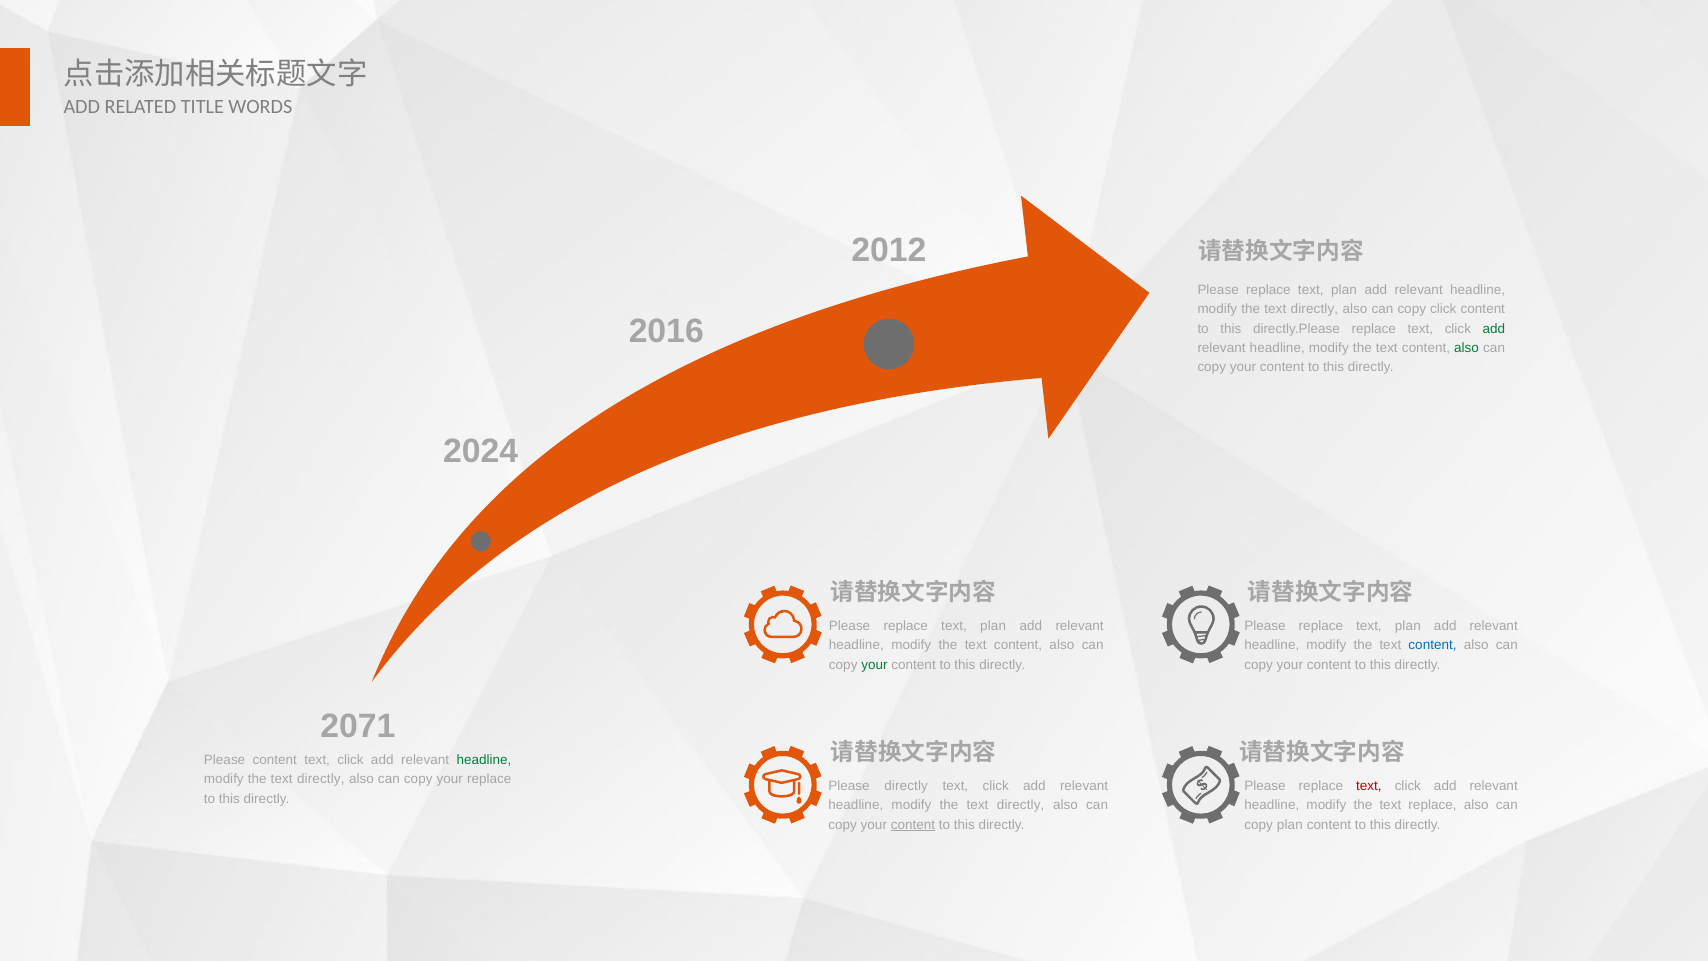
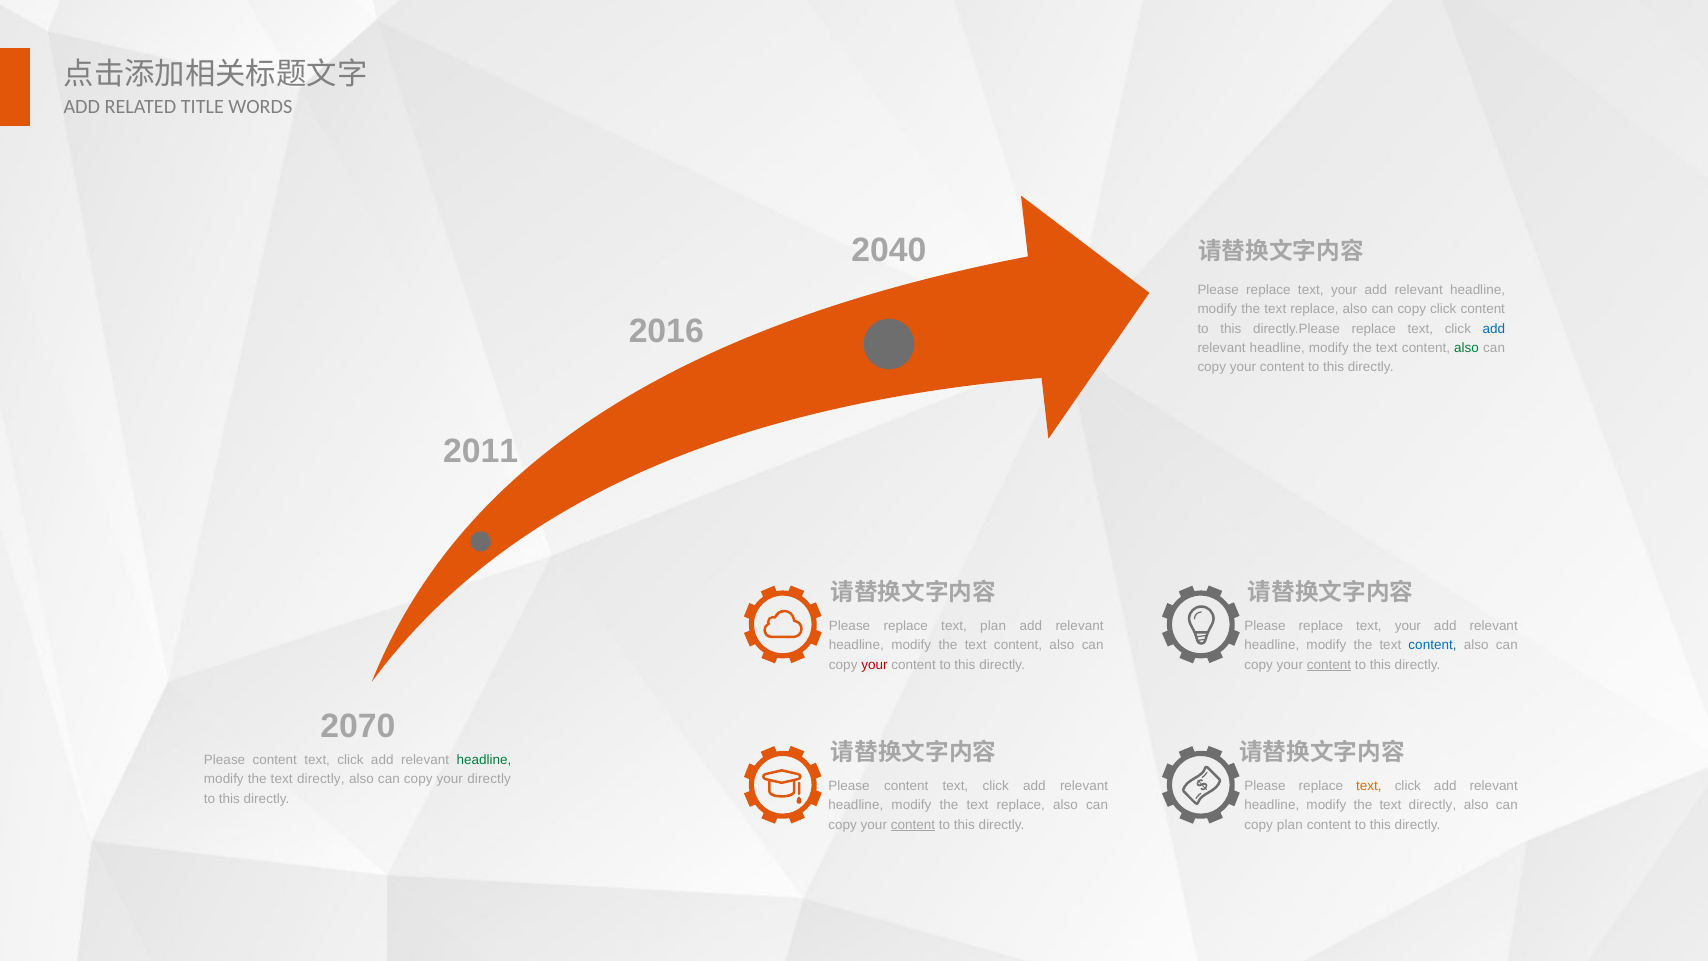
2012: 2012 -> 2040 (889, 251)
plan: plan -> your (1344, 290)
directly: directly -> replace (1314, 309)
add colour: green -> blue (1494, 329)
2024: 2024 -> 2011 (481, 451)
plan: plan -> your (1408, 626)
your colour: green -> red (874, 665)
content underline: none -> present (1329, 665)
2071: 2071 -> 2070 (358, 726)
your replace: replace -> directly (489, 779)
directly: directly -> content (906, 786)
text colour: red -> orange (1369, 786)
directly: directly -> replace (1021, 805)
replace: replace -> directly (1432, 805)
